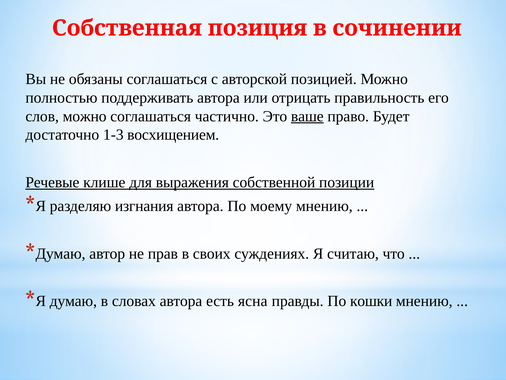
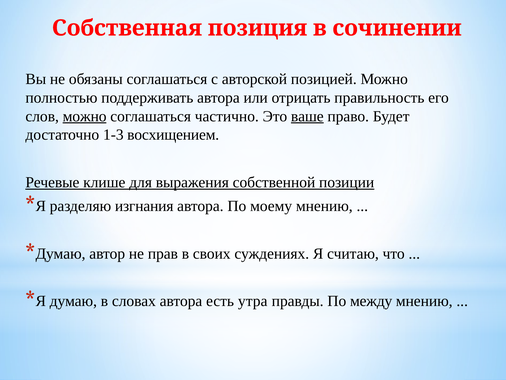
можно underline: none -> present (85, 116)
ясна: ясна -> утра (253, 301)
кошки: кошки -> между (371, 301)
